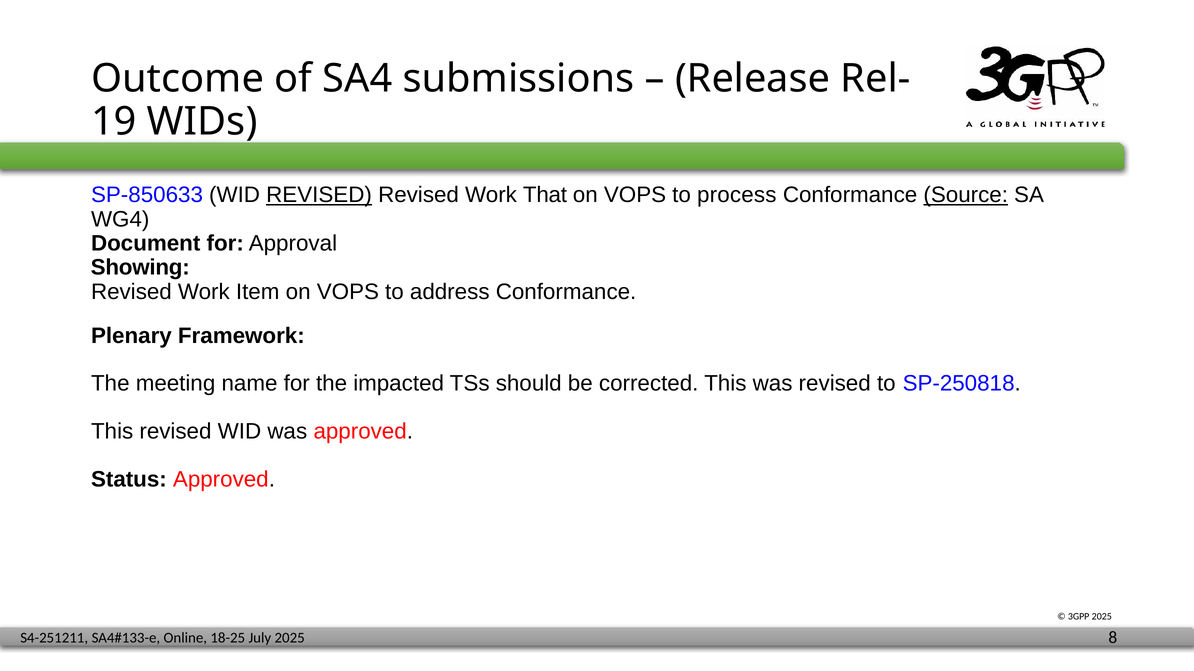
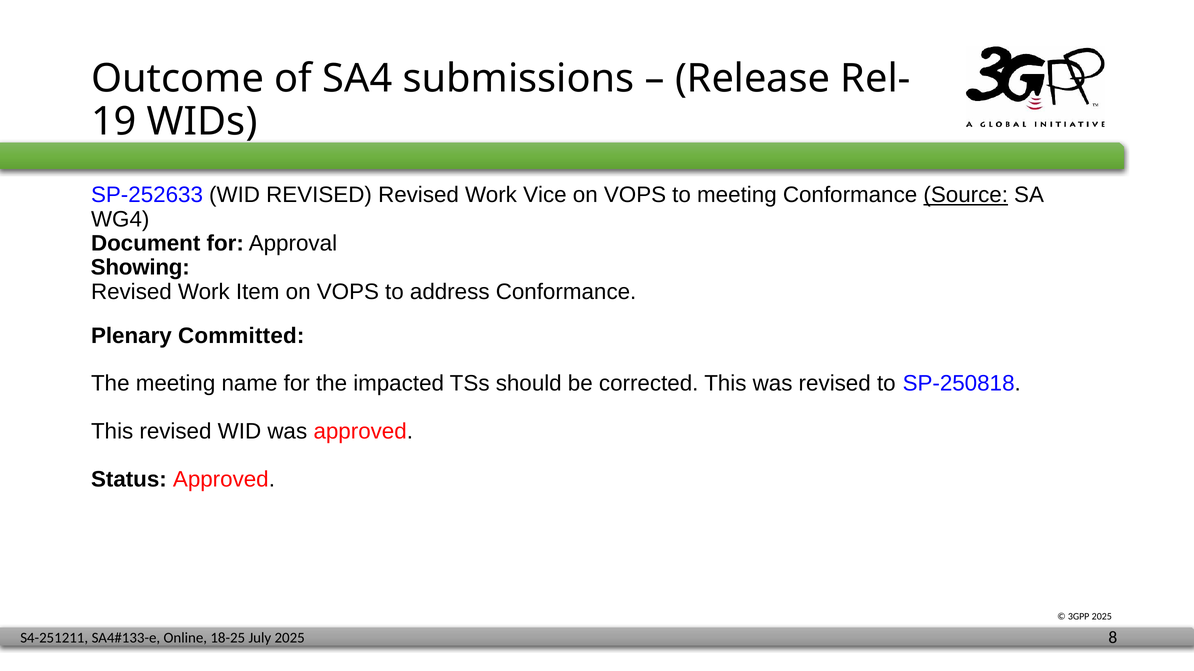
SP-850633: SP-850633 -> SP-252633 (147, 195)
REVISED underline: present -> none (319, 195)
That: That -> Vice (545, 195)
to process: process -> meeting (737, 195)
Framework: Framework -> Committed (241, 336)
